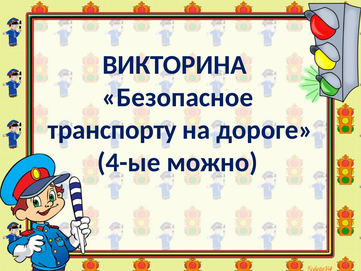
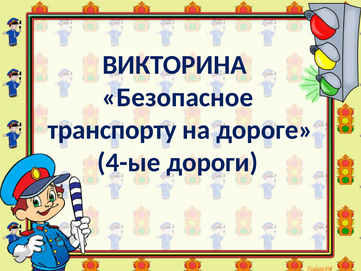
можно: можно -> дороги (212, 162)
